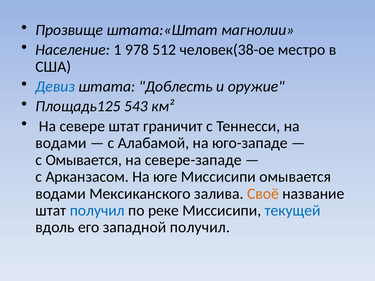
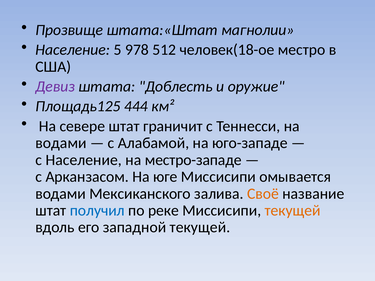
1: 1 -> 5 (118, 50)
человек(38-ое: человек(38-ое -> человек(18-ое (227, 50)
Девиз colour: blue -> purple (55, 87)
543: 543 -> 444 (136, 106)
с Омывается: Омывается -> Население (84, 160)
севере-западе: севере-западе -> местро-западе (193, 160)
текущей colour: blue -> orange (293, 211)
западной получил: получил -> текущей (200, 228)
